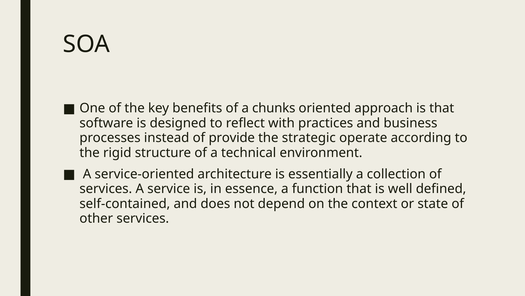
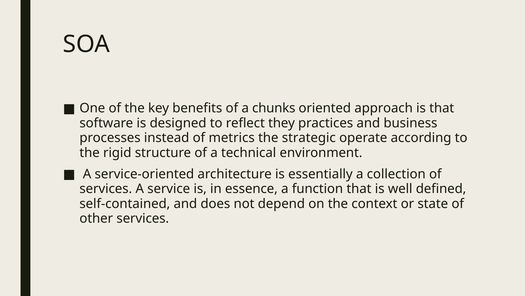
with: with -> they (282, 123)
provide: provide -> metrics (232, 138)
